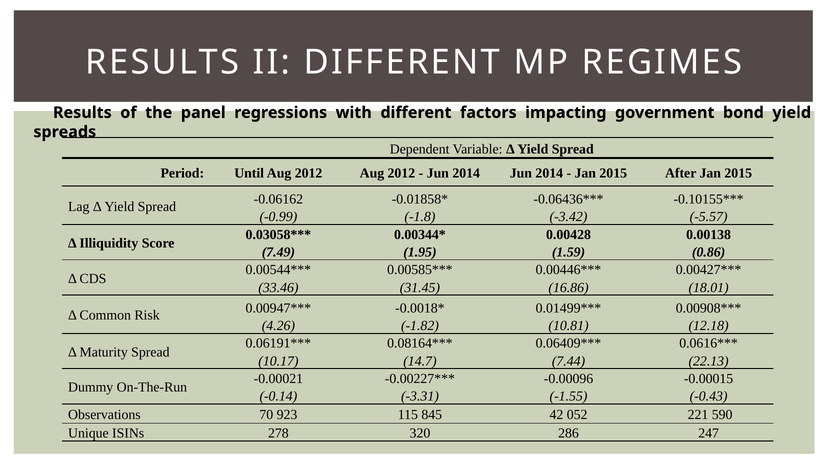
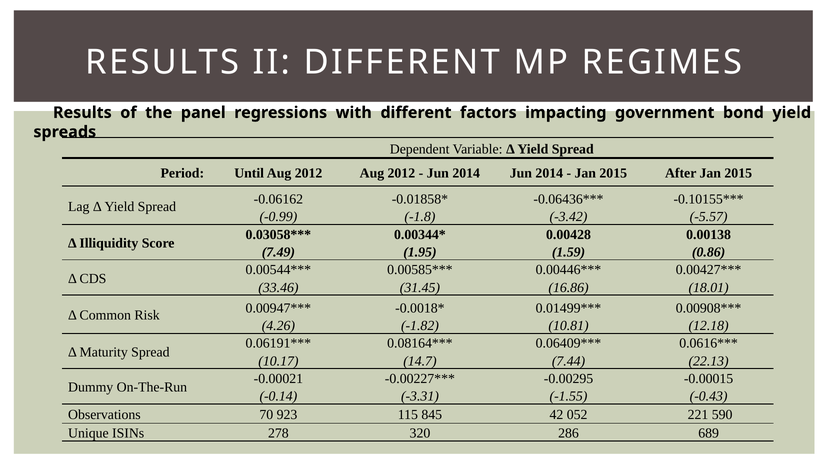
-0.00096: -0.00096 -> -0.00295 (569, 379)
247: 247 -> 689 (709, 434)
